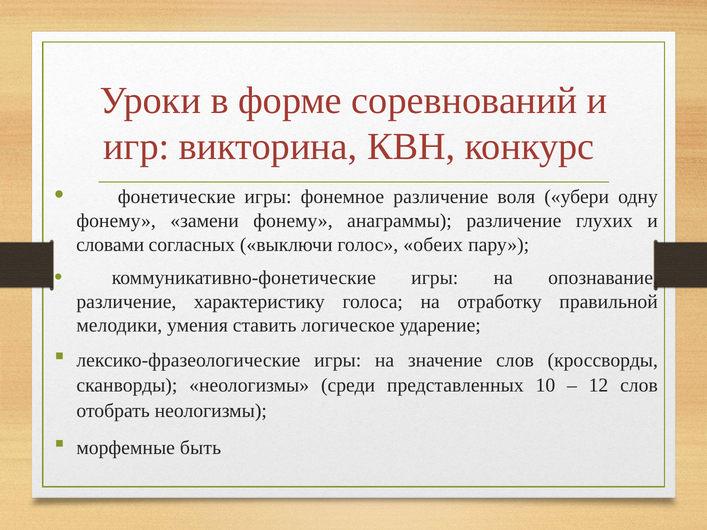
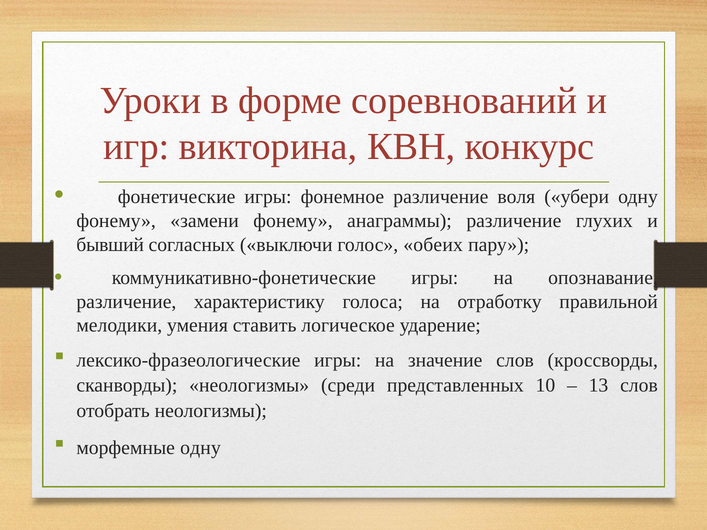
словами: словами -> бывший (110, 245)
12: 12 -> 13 (598, 386)
морфемные быть: быть -> одну (201, 448)
